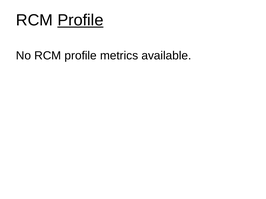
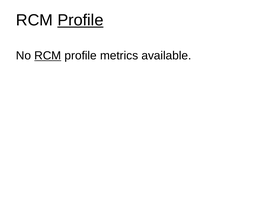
RCM underline: none -> present (48, 56)
